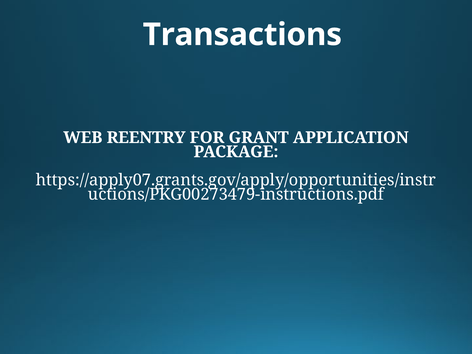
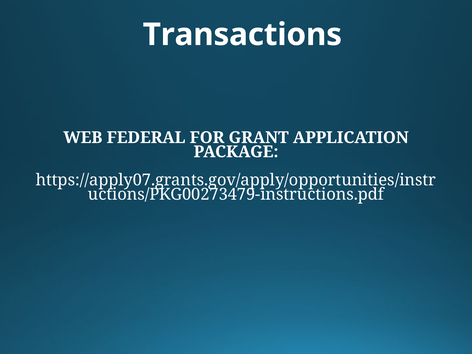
REENTRY: REENTRY -> FEDERAL (146, 138)
